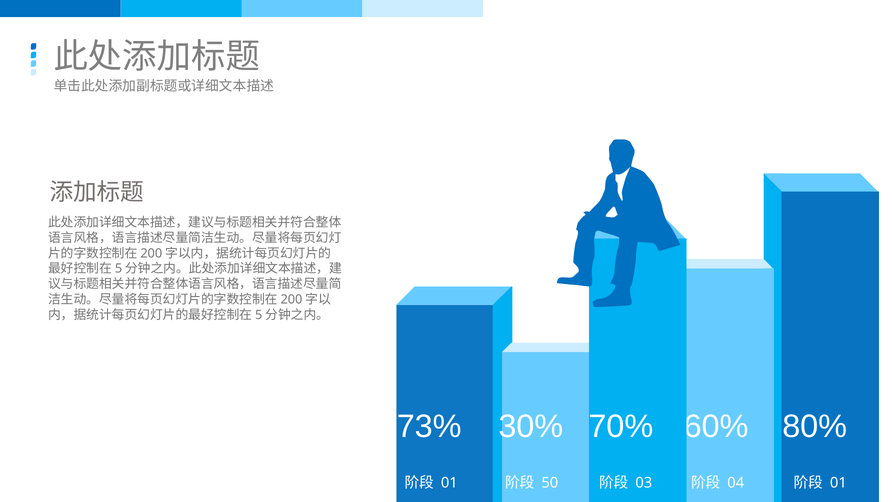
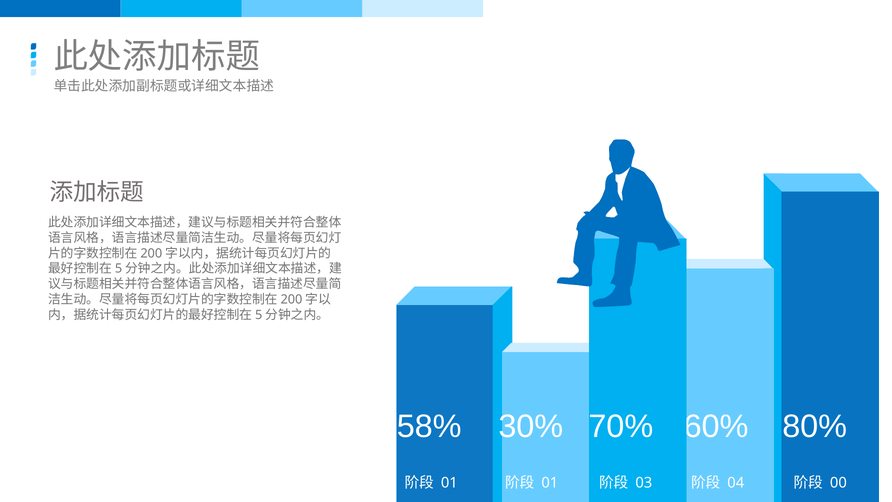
73%: 73% -> 58% (429, 426)
50: 50 -> 01 (550, 483)
01: 01 -> 00 (838, 483)
